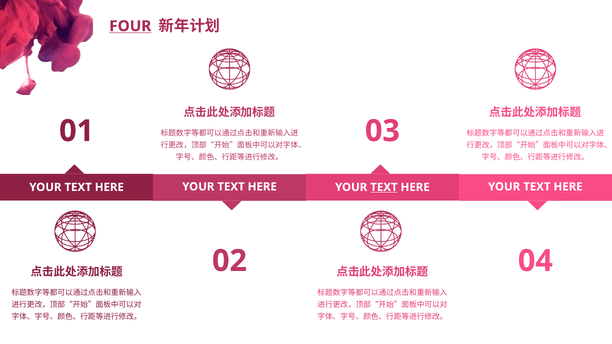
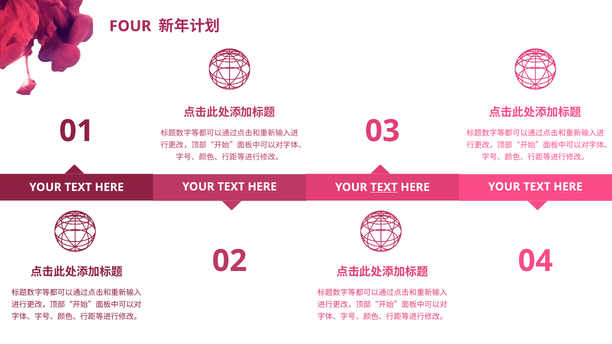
FOUR underline: present -> none (130, 26)
